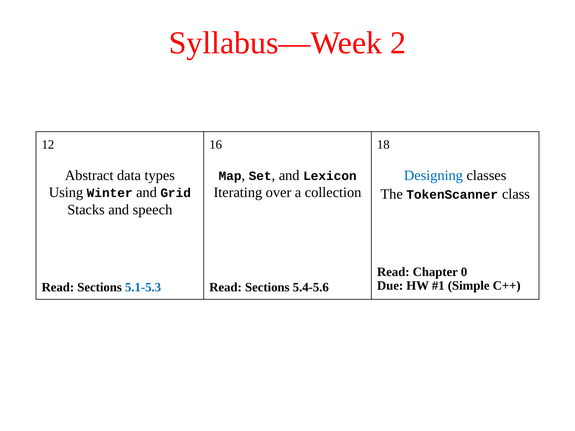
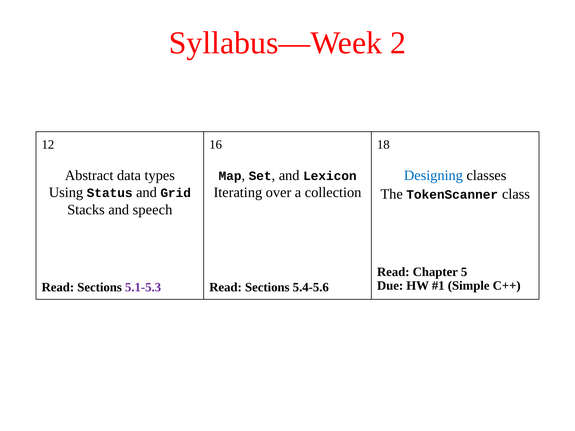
Winter: Winter -> Status (110, 193)
0: 0 -> 5 (464, 272)
5.1-5.3 colour: blue -> purple (143, 287)
